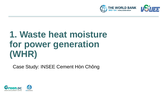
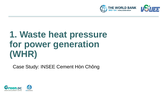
moisture: moisture -> pressure (88, 35)
